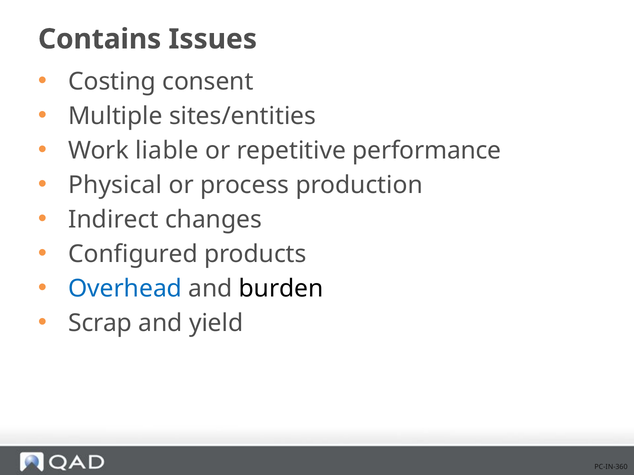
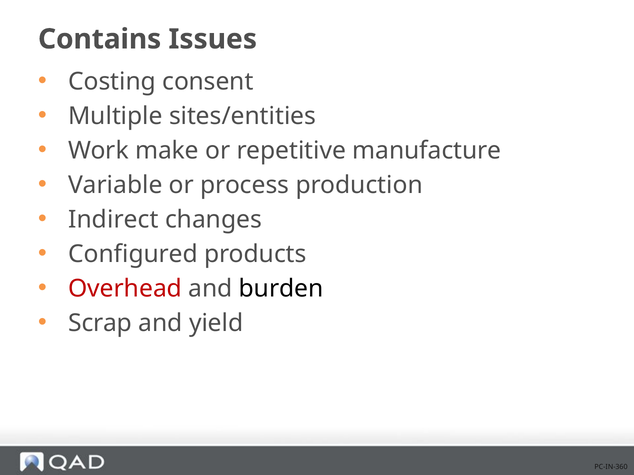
liable: liable -> make (167, 151)
performance: performance -> manufacture (427, 151)
Physical: Physical -> Variable (115, 185)
Overhead colour: blue -> red (125, 289)
